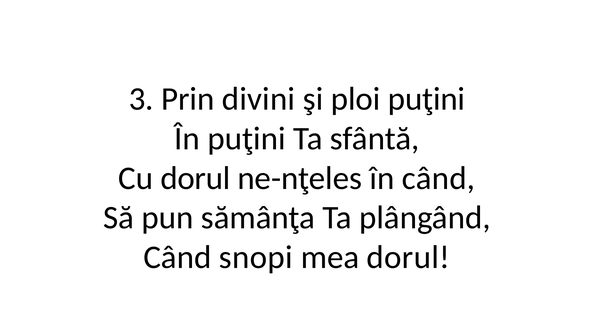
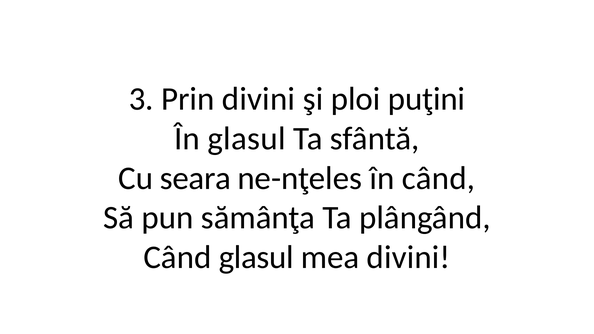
În puţini: puţini -> glasul (246, 139)
Cu dorul: dorul -> seara (195, 178)
Când snopi: snopi -> glasul (256, 257)
mea dorul: dorul -> divini (408, 257)
